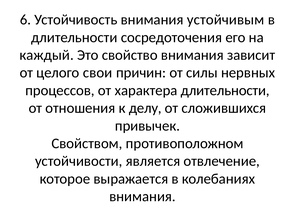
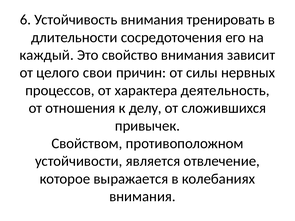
устойчивым: устойчивым -> тренировать (226, 20)
характера длительности: длительности -> деятельность (225, 90)
